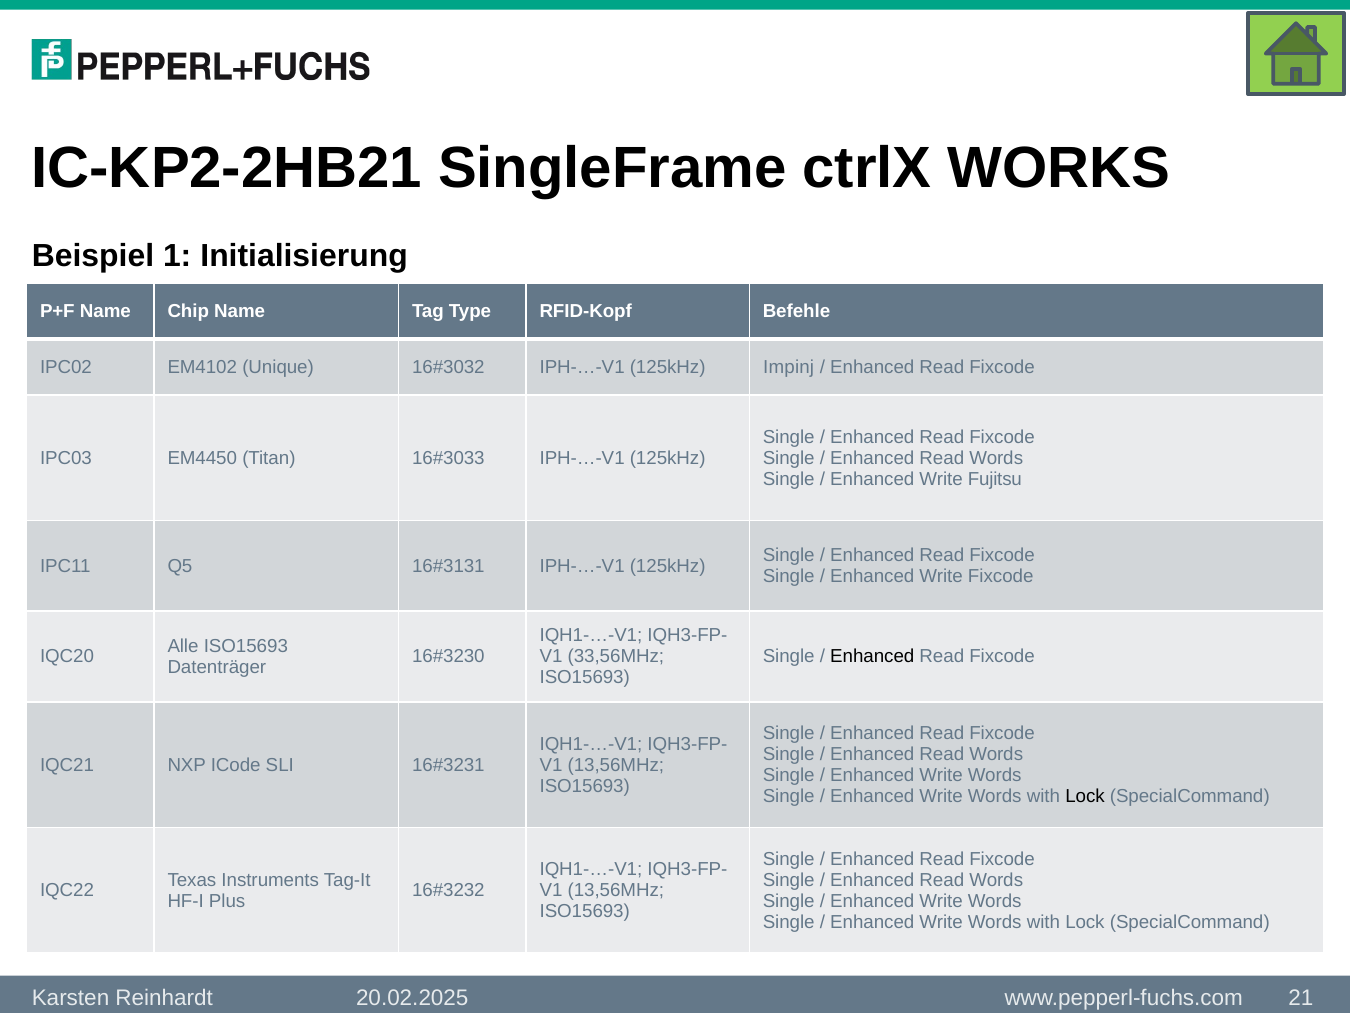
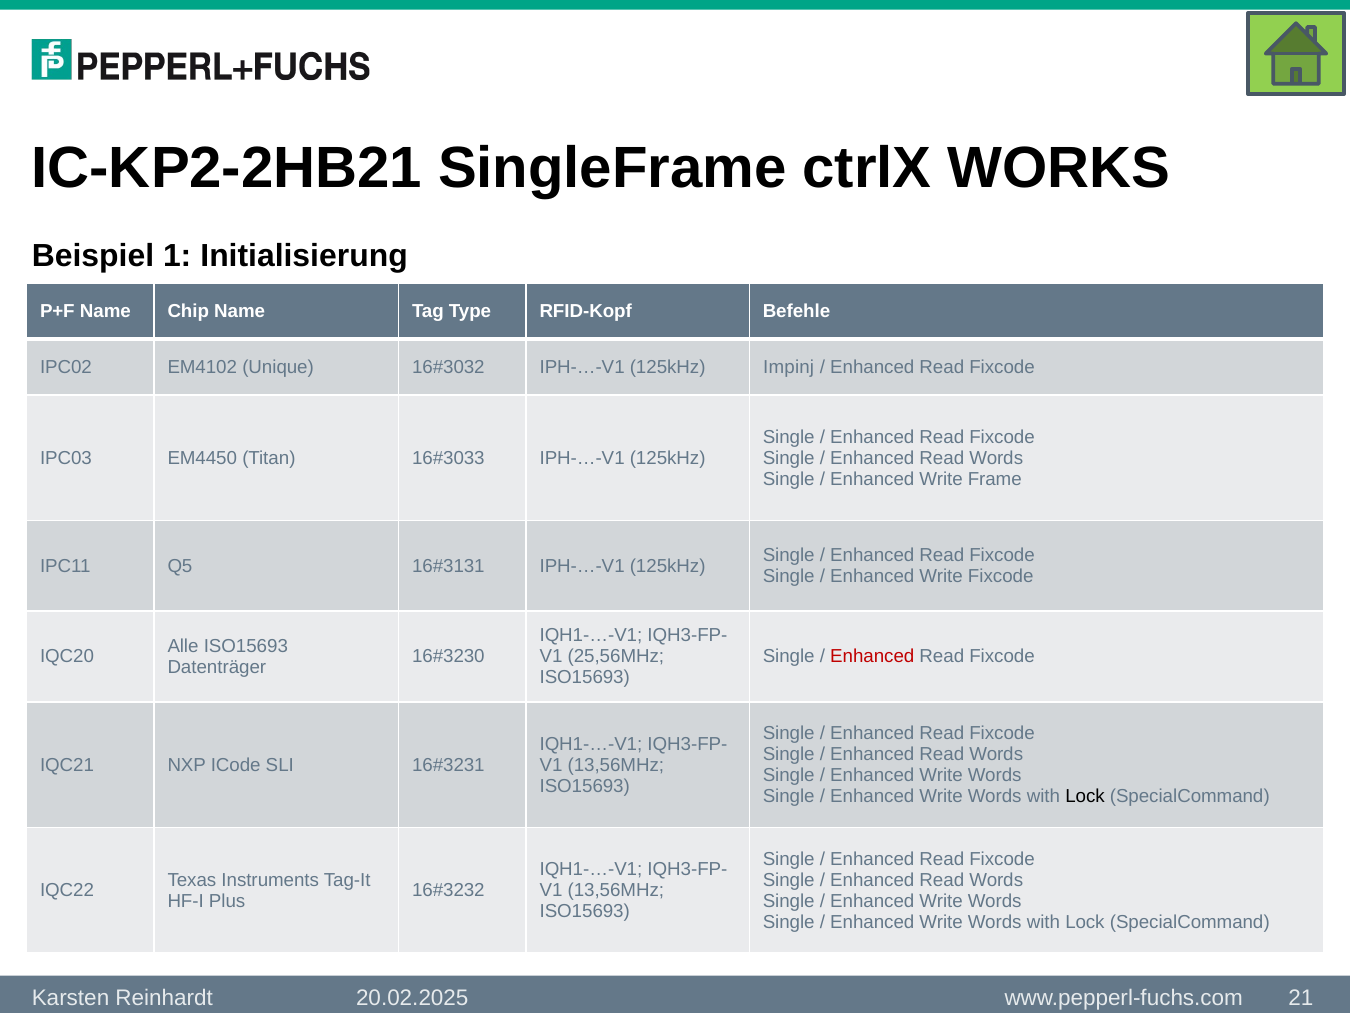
Fujitsu: Fujitsu -> Frame (995, 479)
33,56MHz: 33,56MHz -> 25,56MHz (616, 656)
Enhanced colour: black -> red (872, 656)
